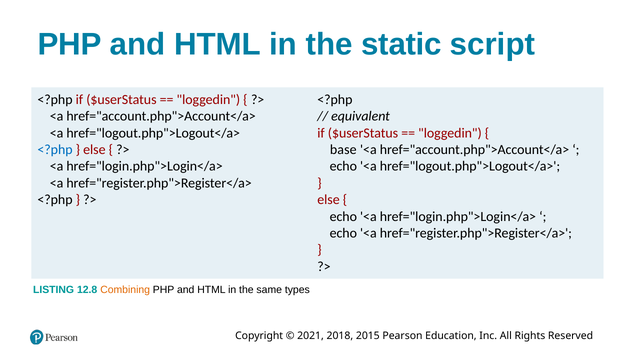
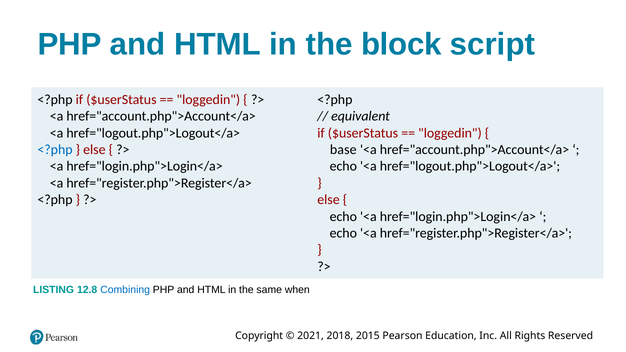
static: static -> block (401, 45)
Combining colour: orange -> blue (125, 290)
types: types -> when (297, 290)
